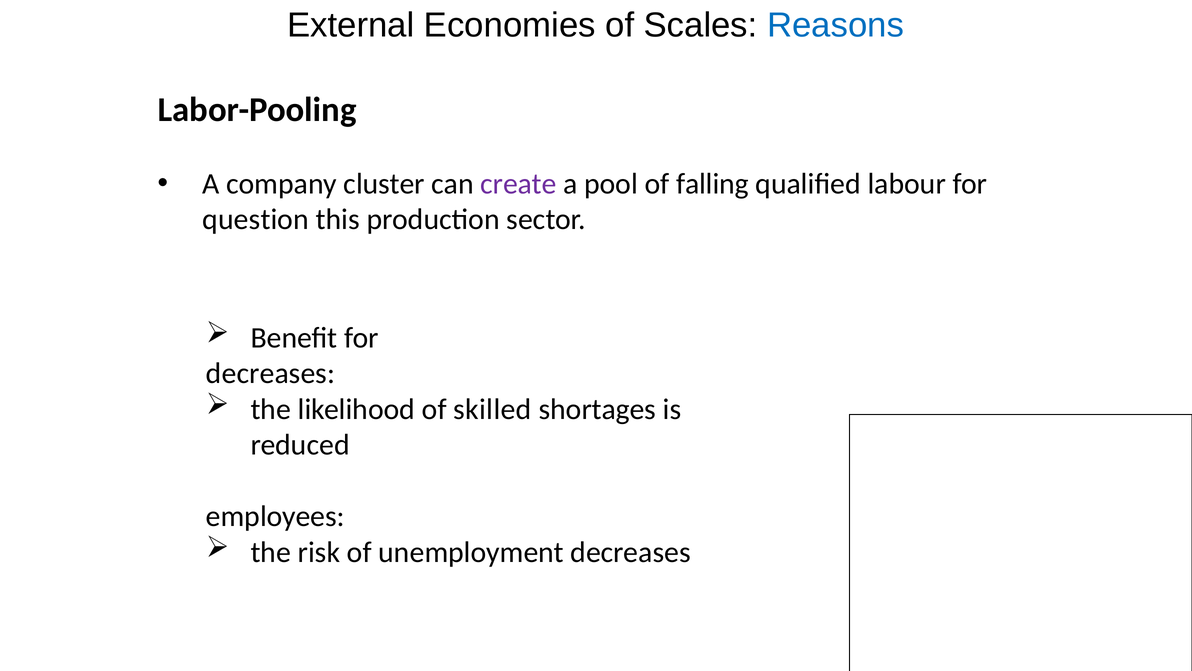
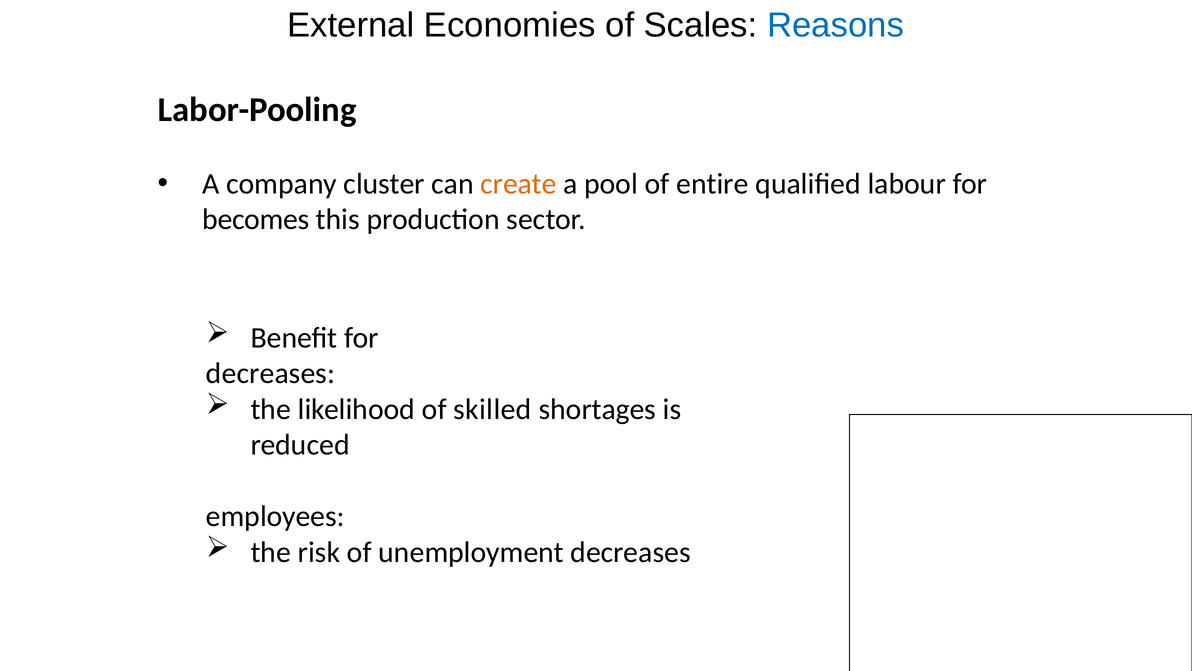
create colour: purple -> orange (518, 184)
falling: falling -> entire (712, 184)
question: question -> becomes (256, 219)
